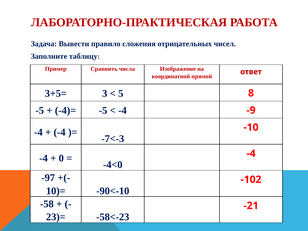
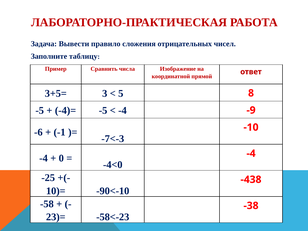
-4: -4 -> -6 (38, 132)
-4: -4 -> -1 (60, 132)
-97: -97 -> -25 (48, 178)
-102: -102 -> -438 (251, 180)
-21: -21 -> -38 (251, 206)
